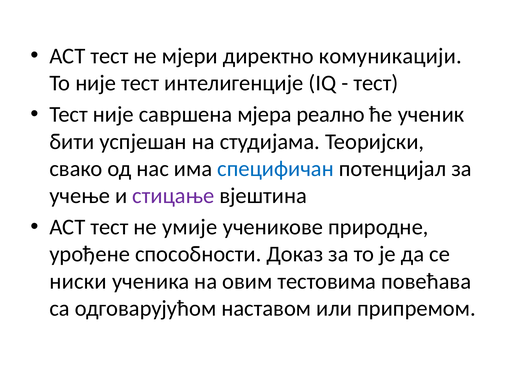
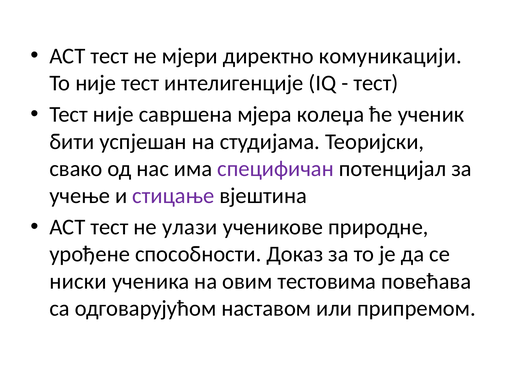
реално: реално -> колеџа (331, 115)
специфичан colour: blue -> purple (276, 169)
умије: умије -> улази (190, 227)
